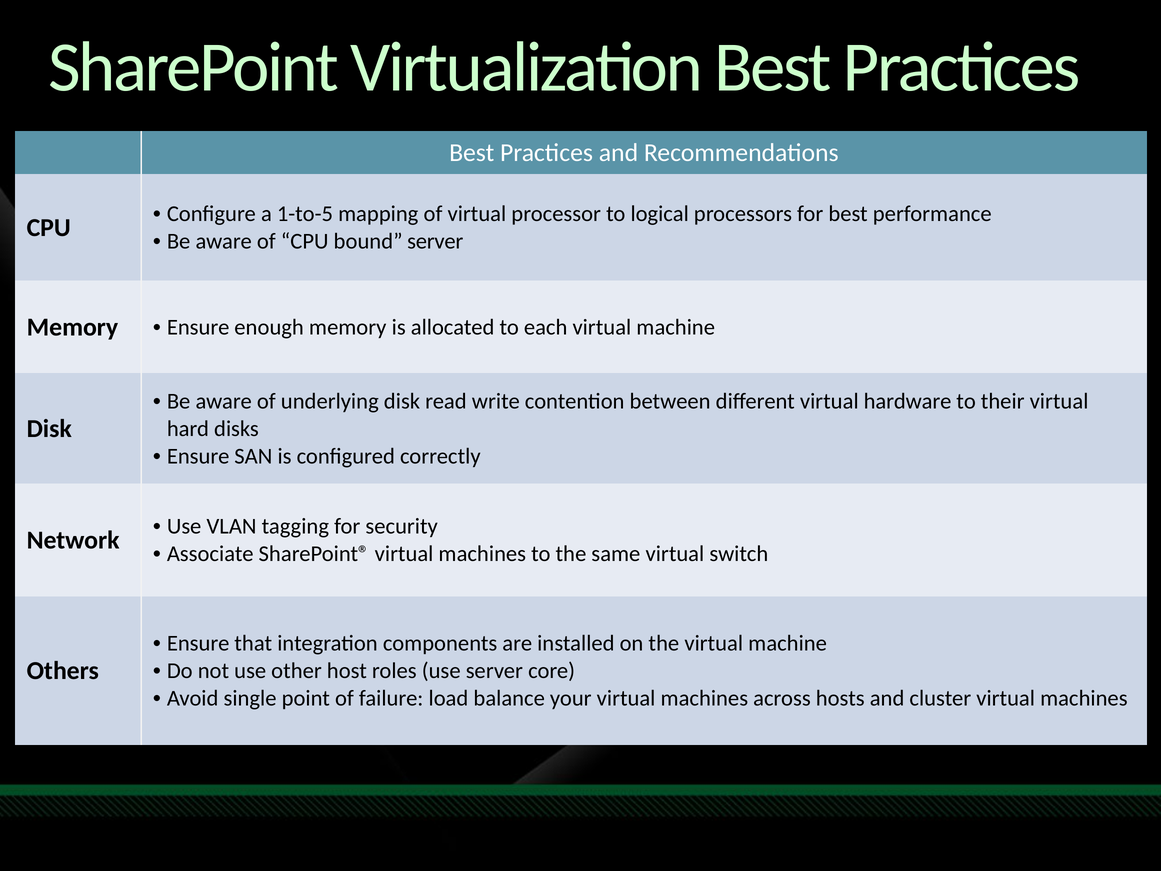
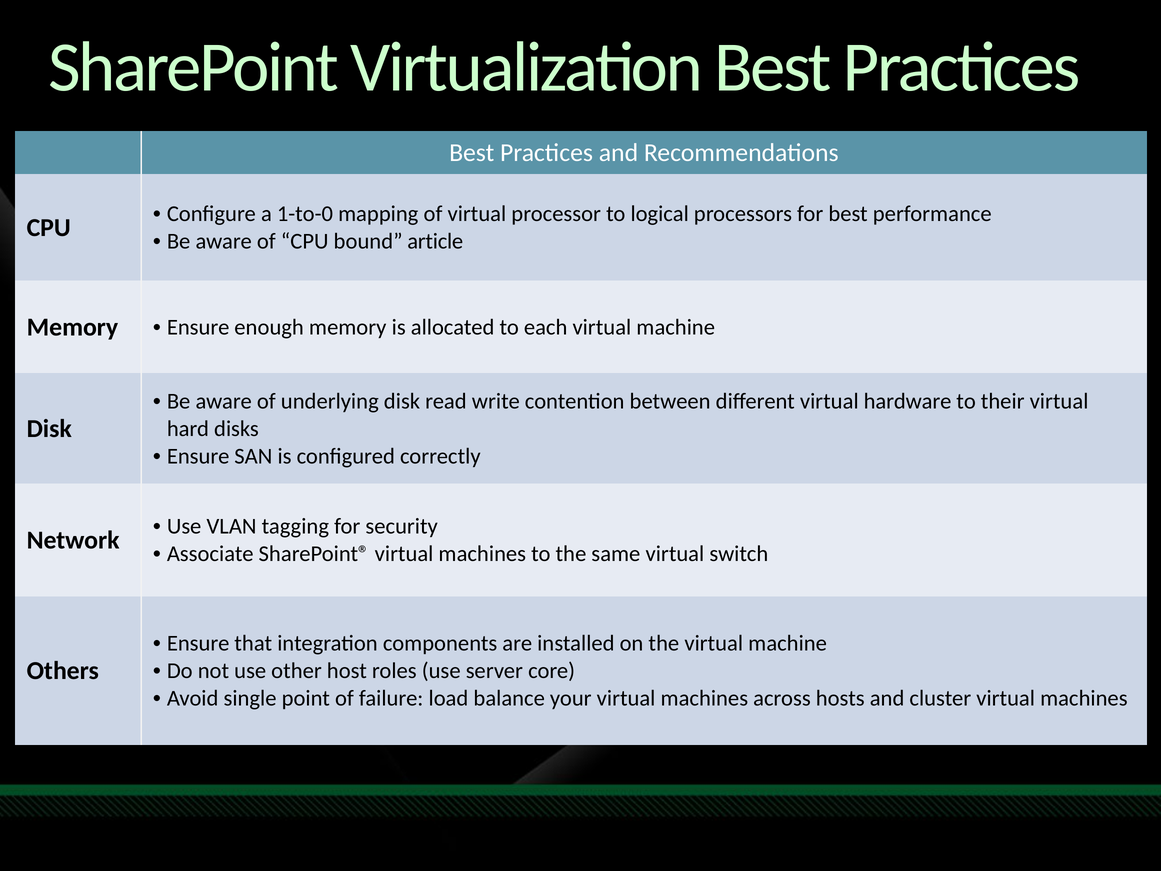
1-to-5: 1-to-5 -> 1-to-0 (305, 214)
bound server: server -> article (435, 241)
